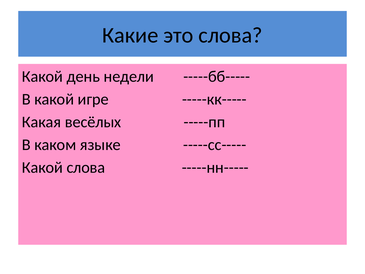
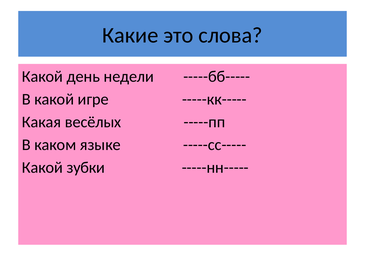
Какой слова: слова -> зубки (86, 167)
